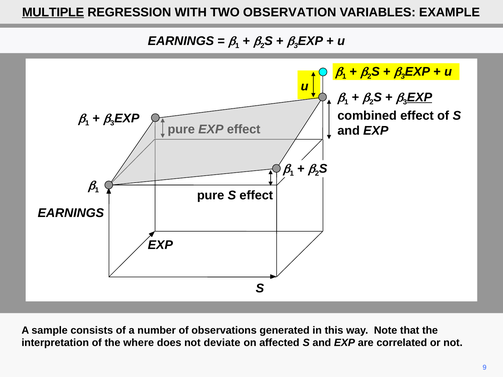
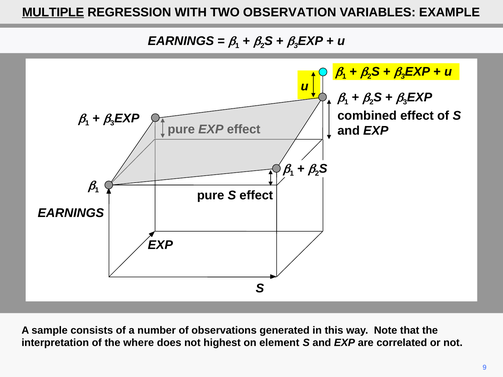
EXP underline: present -> none (420, 97)
deviate: deviate -> highest (222, 343)
affected: affected -> element (279, 343)
